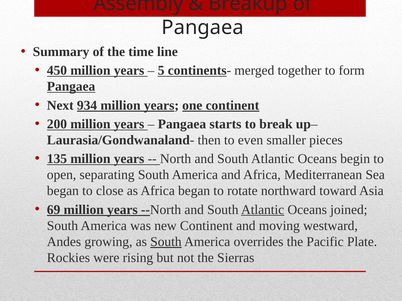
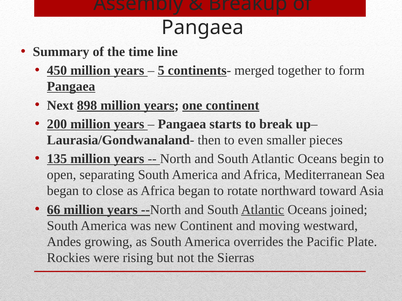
934: 934 -> 898 (87, 105)
69: 69 -> 66 (54, 210)
South underline: present -> none (166, 242)
